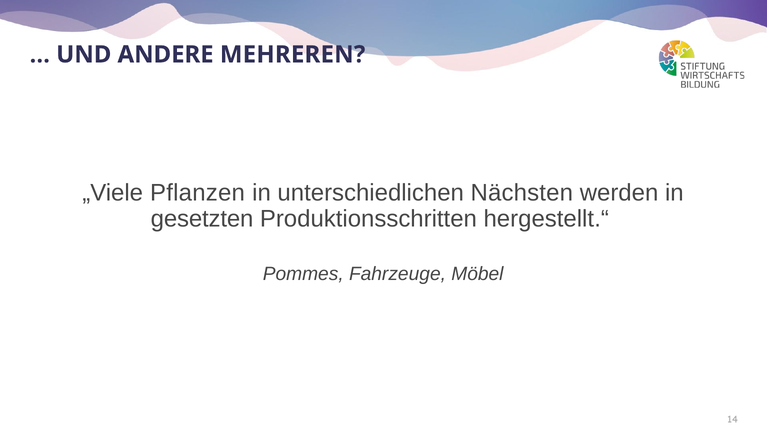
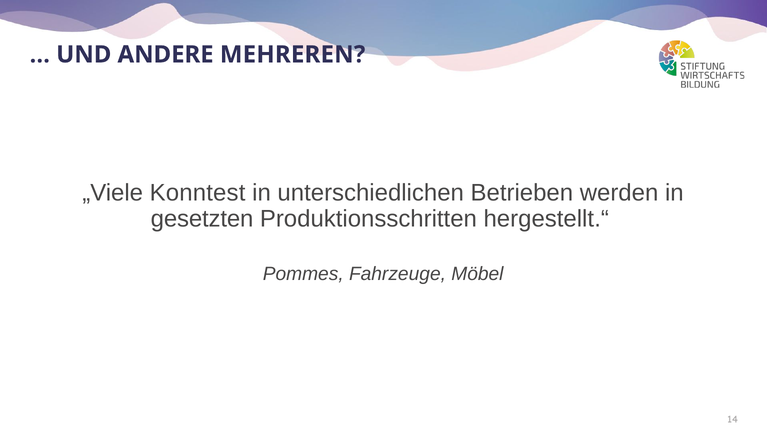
Pflanzen: Pflanzen -> Konntest (198, 193)
Nächsten: Nächsten -> Betrieben (522, 193)
